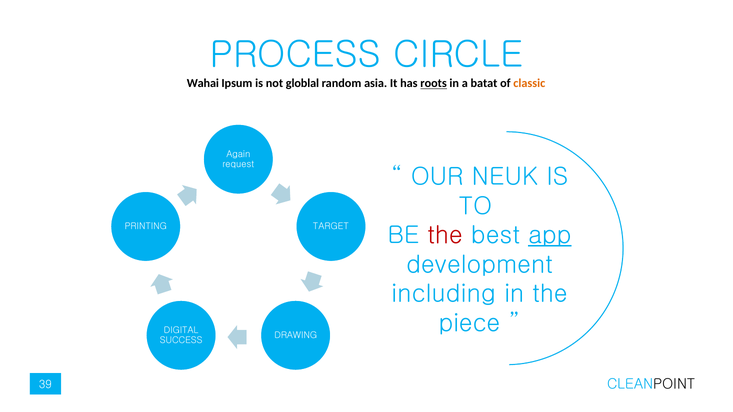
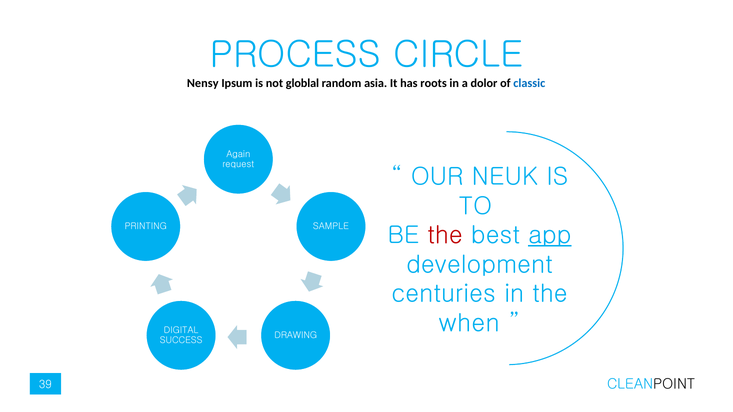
Wahai: Wahai -> Nensy (203, 84)
roots underline: present -> none (434, 84)
batat: batat -> dolor (484, 84)
classic colour: orange -> blue (529, 84)
TARGET: TARGET -> SAMPLE (331, 227)
including: including -> centuries (444, 294)
piece: piece -> when (469, 323)
